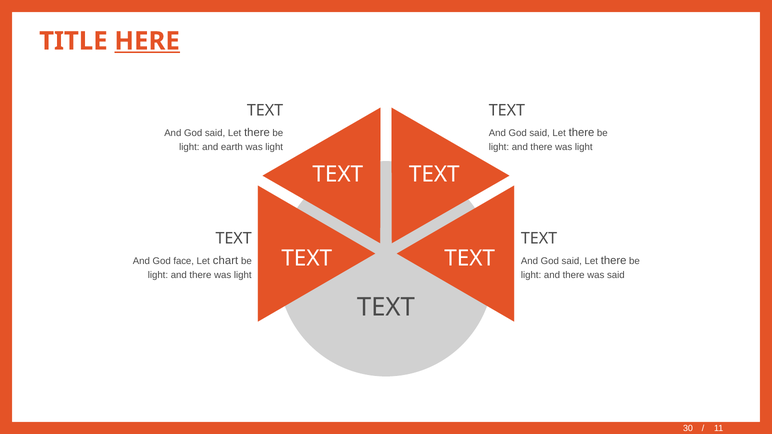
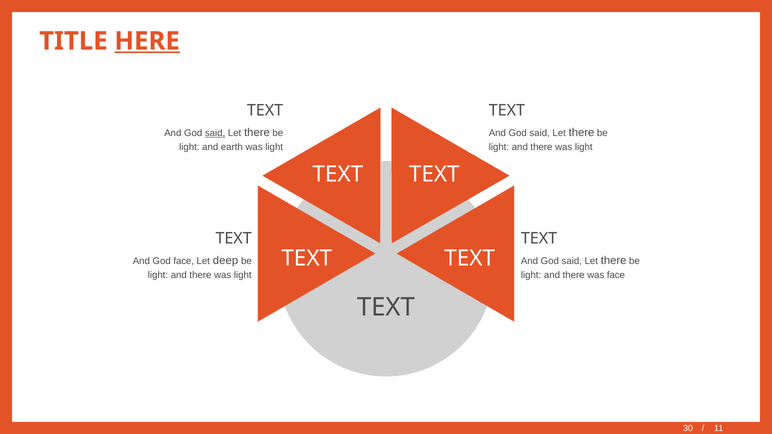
said underline: none -> present (215, 133)
chart: chart -> deep (226, 261)
was said: said -> face (616, 275)
